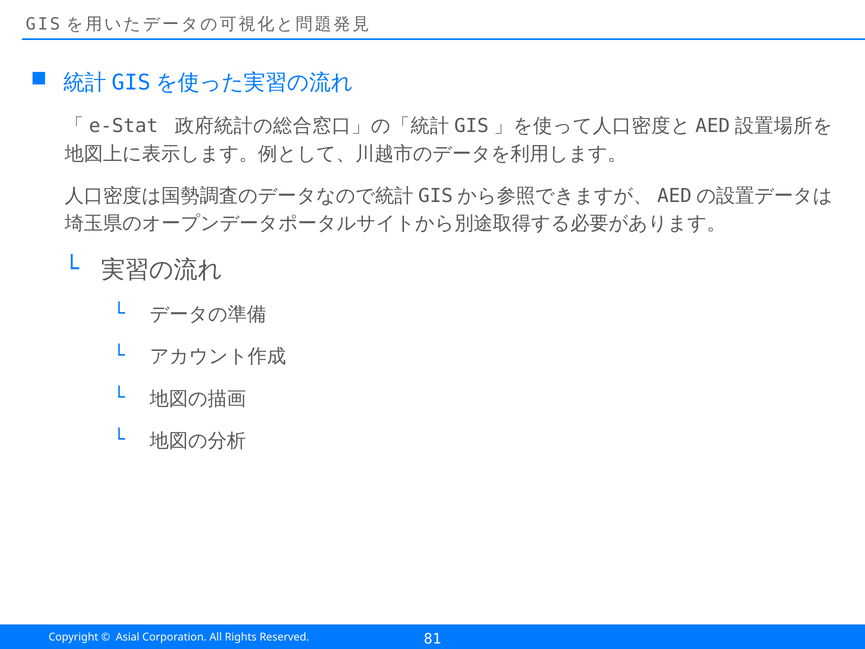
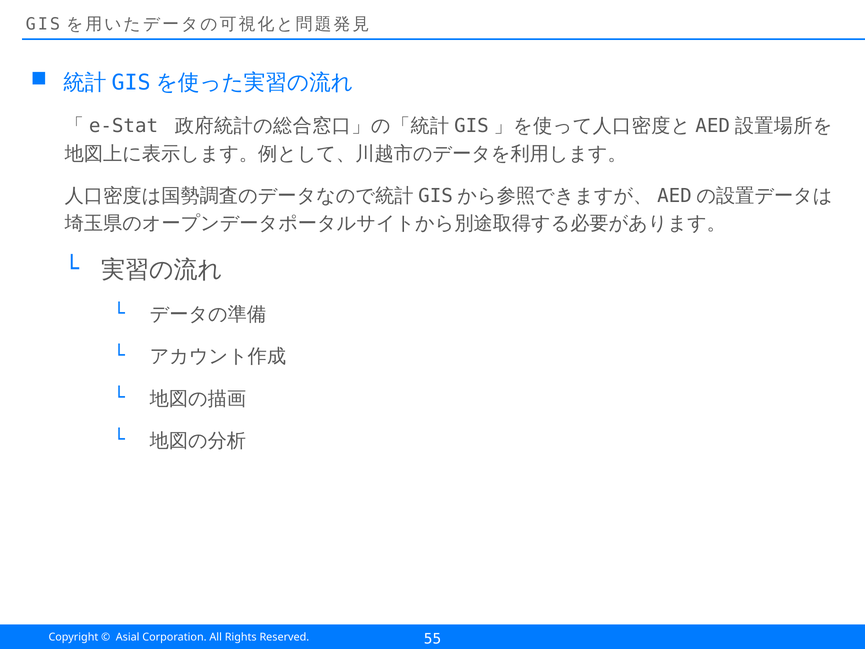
81: 81 -> 55 (433, 639)
